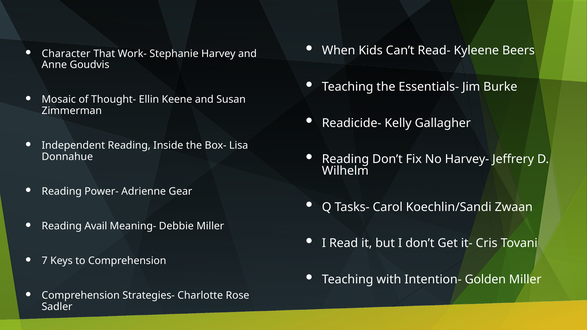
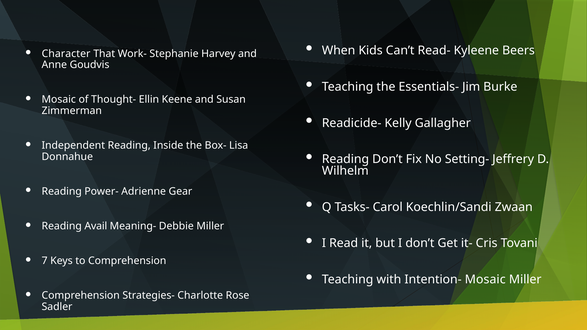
Harvey-: Harvey- -> Setting- (467, 159)
Intention- Golden: Golden -> Mosaic (485, 280)
